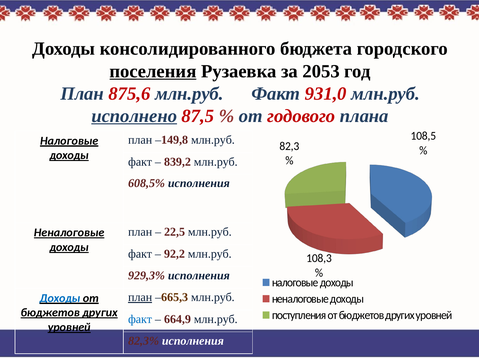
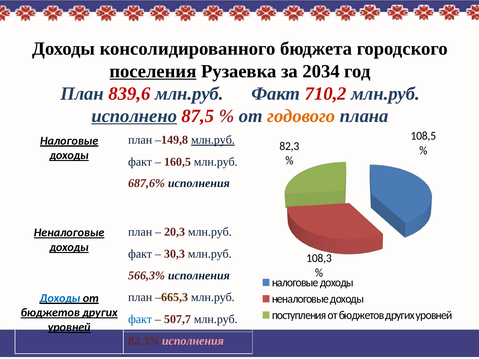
2053: 2053 -> 2034 (321, 71)
875,6: 875,6 -> 839,6 (130, 94)
931,0: 931,0 -> 710,2 (326, 94)
годового colour: red -> orange (301, 116)
млн.руб underline: none -> present (213, 140)
839,2: 839,2 -> 160,5 (177, 162)
608,5%: 608,5% -> 687,6% (147, 183)
22,5: 22,5 -> 20,3 (175, 232)
92,2: 92,2 -> 30,3 (174, 254)
929,3%: 929,3% -> 566,3% (147, 276)
план underline: present -> none (140, 298)
664,9: 664,9 -> 507,7 (177, 319)
исполнения colour: white -> pink (193, 341)
